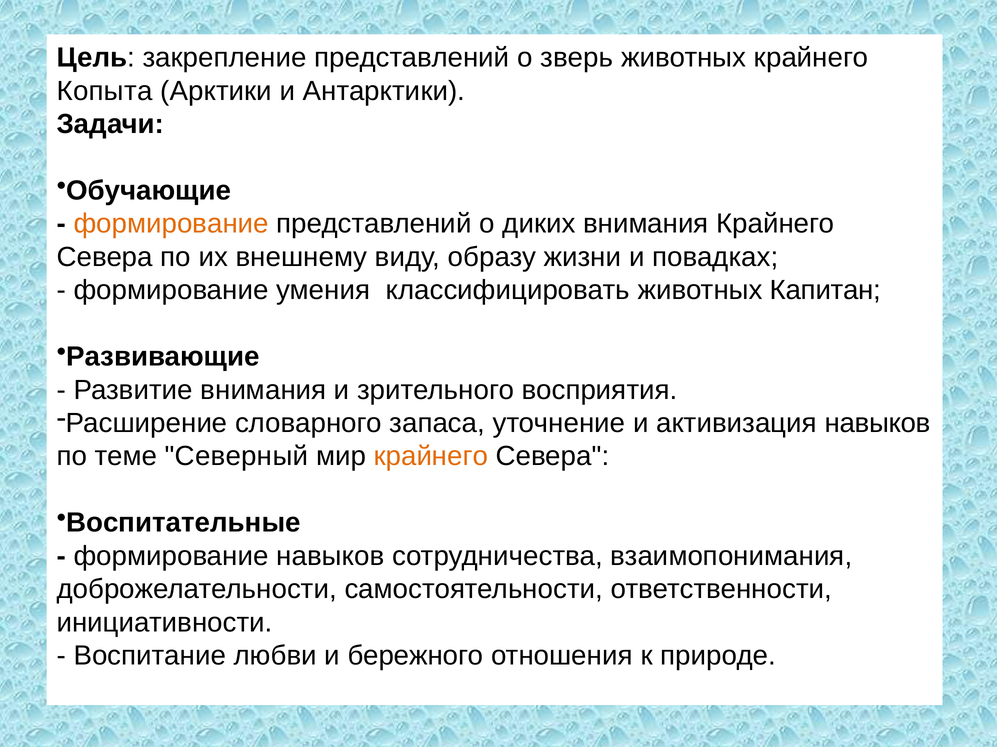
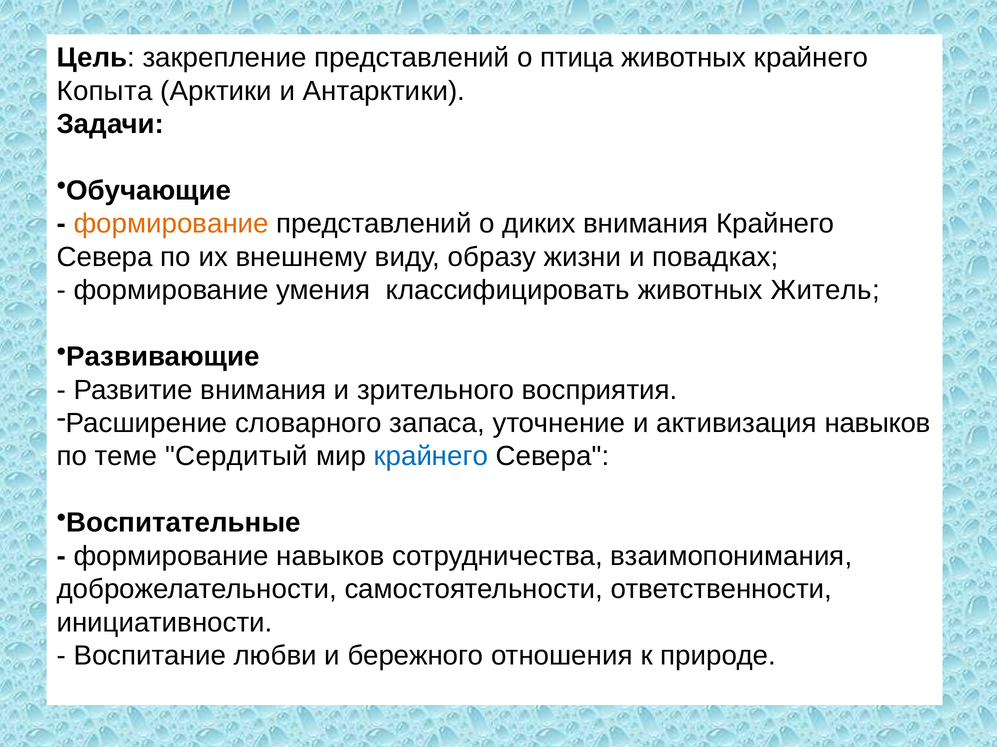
зверь: зверь -> птица (577, 58)
Капитан: Капитан -> Житель (825, 291)
Северный: Северный -> Сердитый (236, 457)
крайнего colour: orange -> blue (431, 457)
